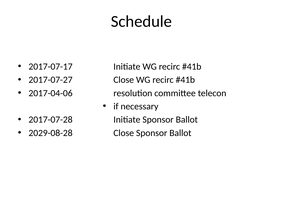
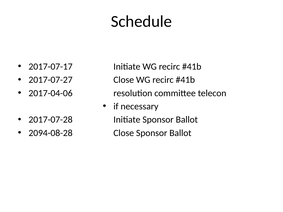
2029-08-28: 2029-08-28 -> 2094-08-28 (51, 133)
